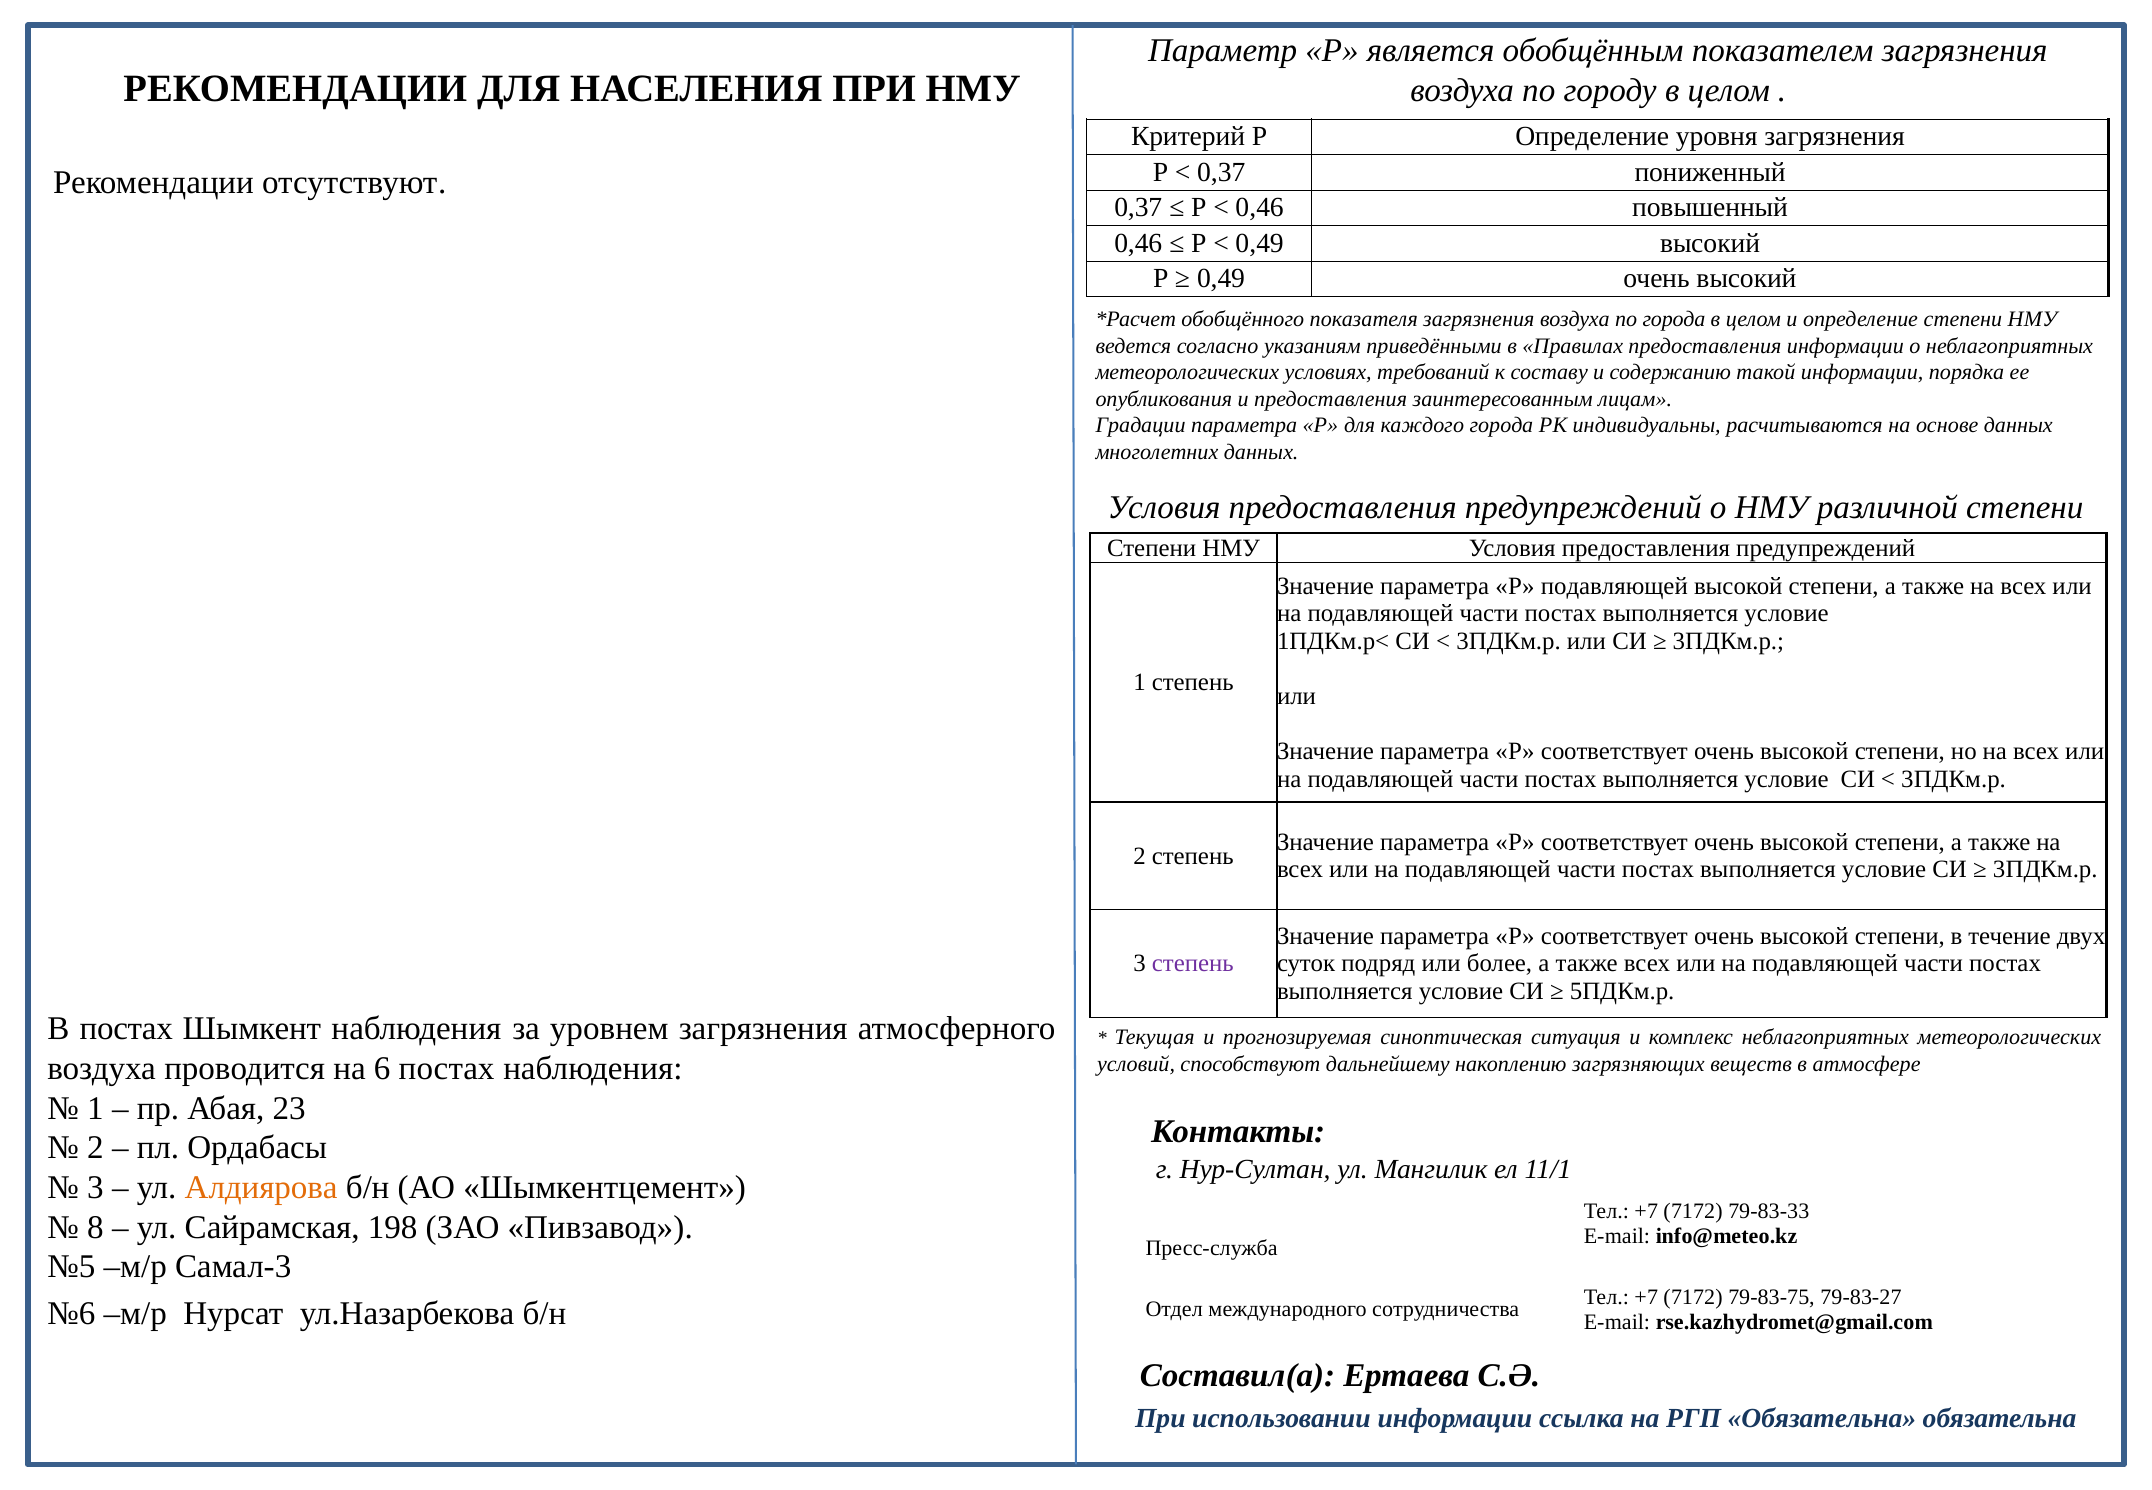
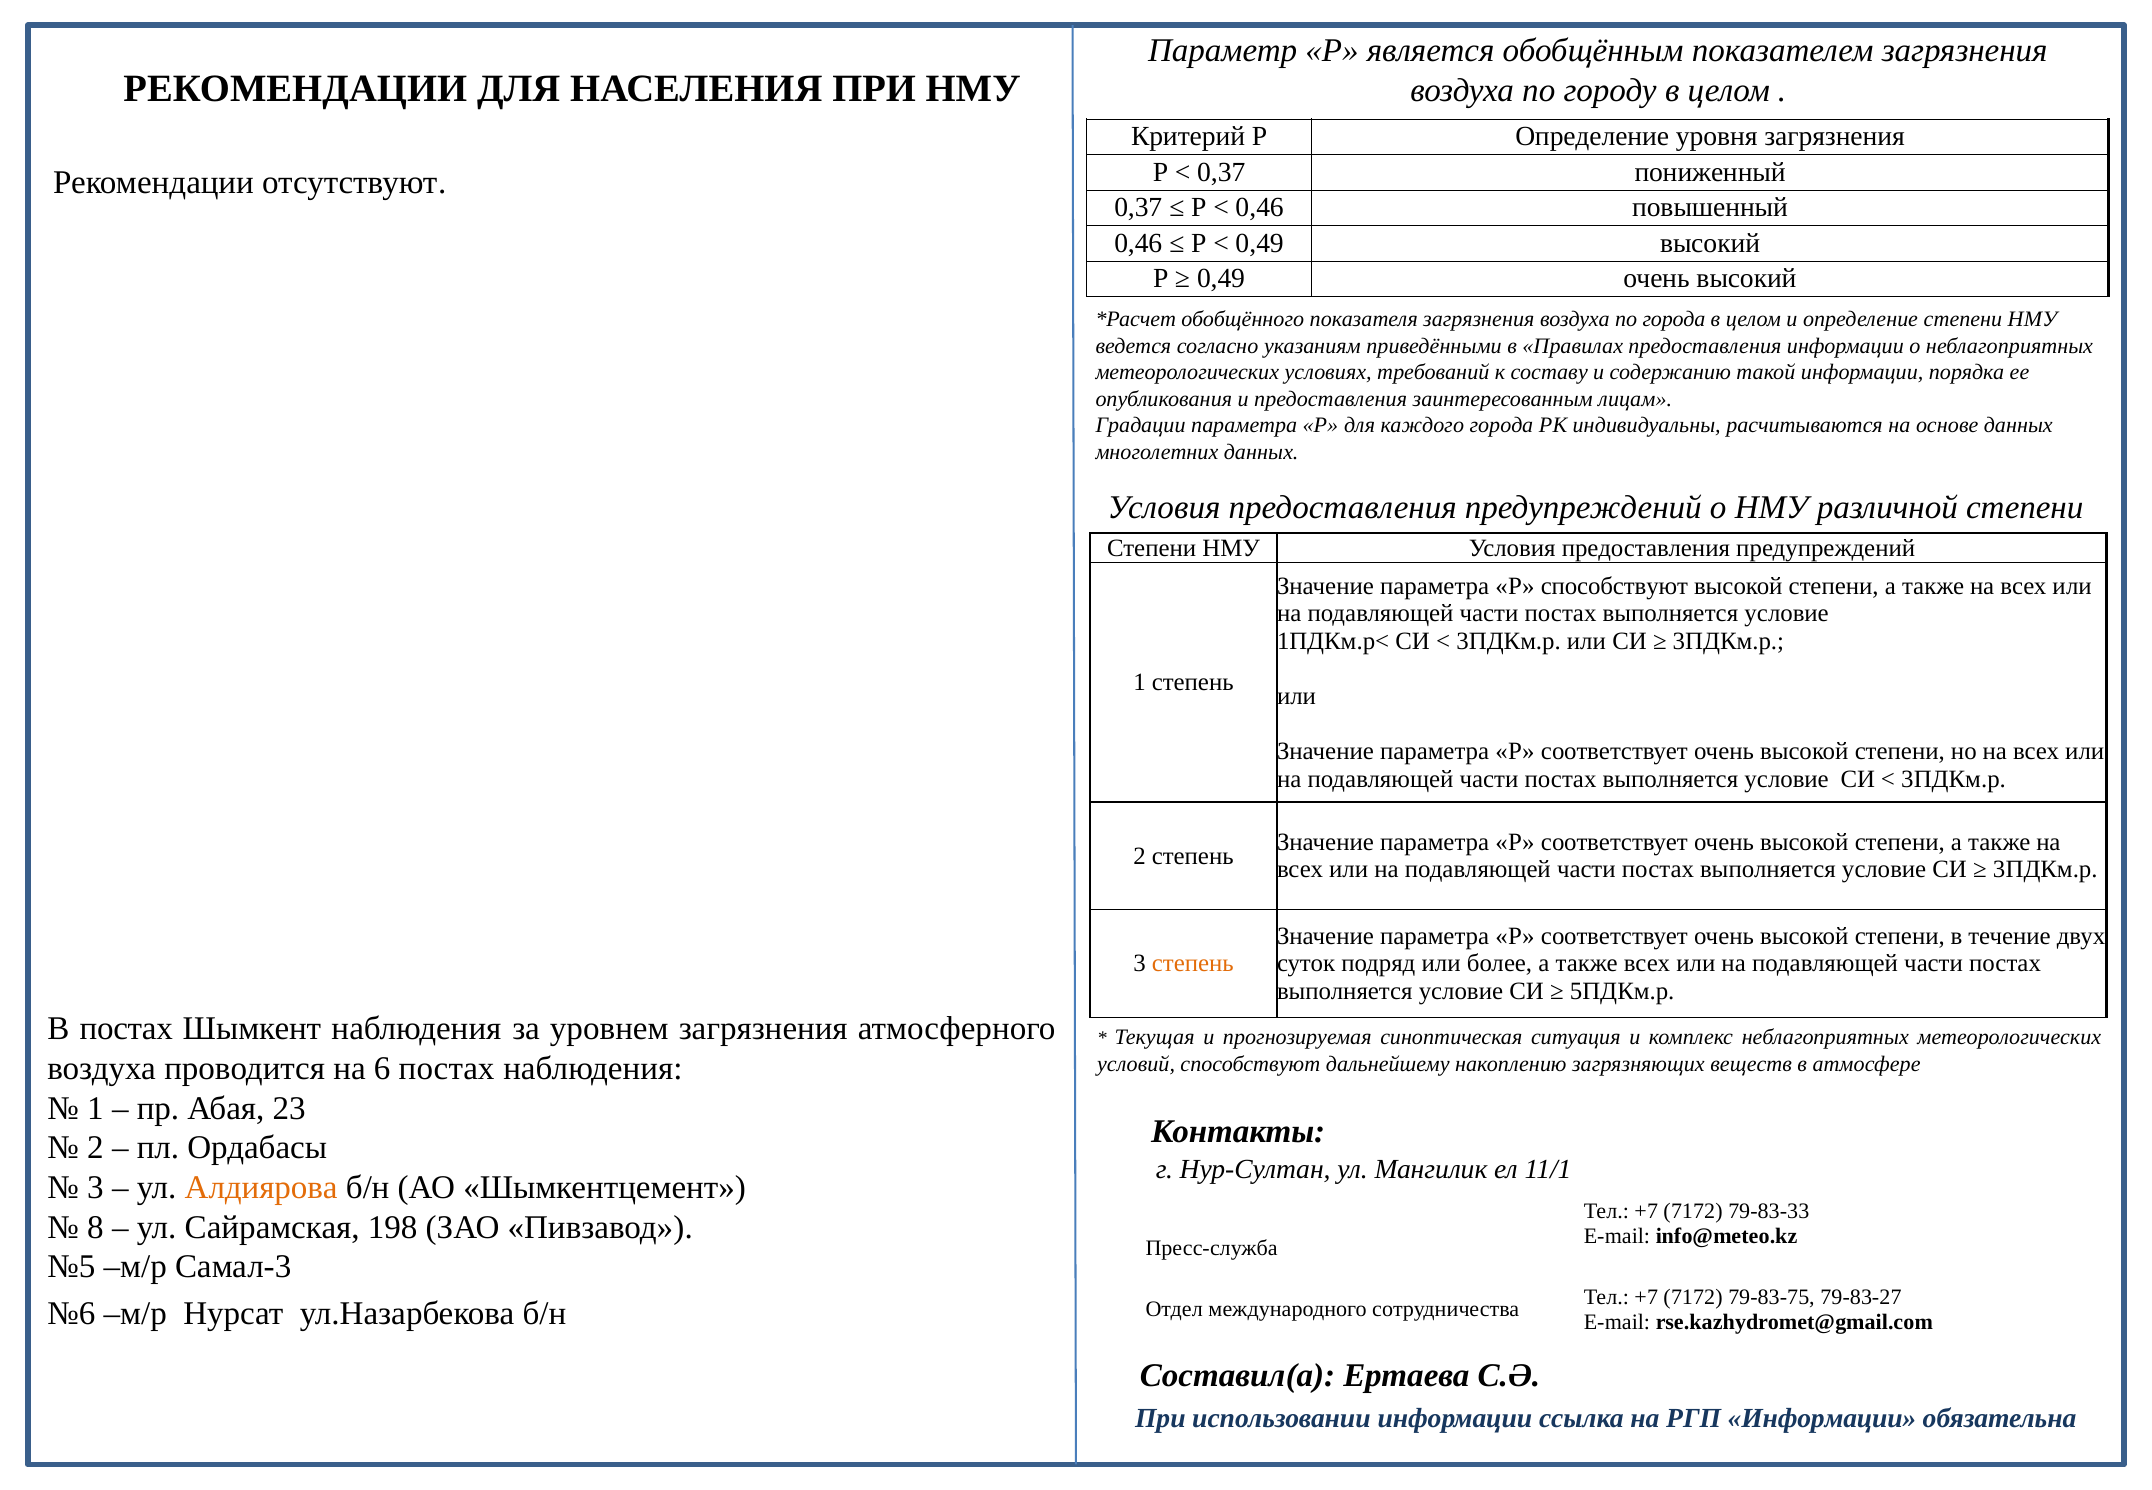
Р подавляющей: подавляющей -> способствуют (1614, 586)
степень colour: purple -> orange (1193, 964)
РГП Обязательна: Обязательна -> Информации (1822, 1419)
